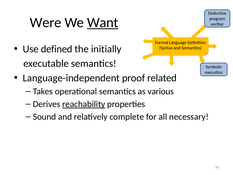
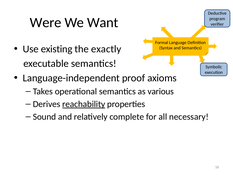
Want underline: present -> none (103, 23)
defined: defined -> existing (57, 49)
initially: initially -> exactly (106, 49)
related: related -> axioms (162, 78)
